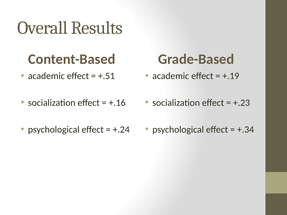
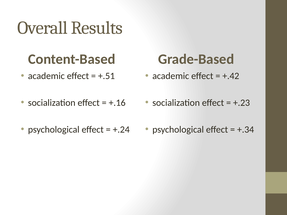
+.19: +.19 -> +.42 (231, 76)
